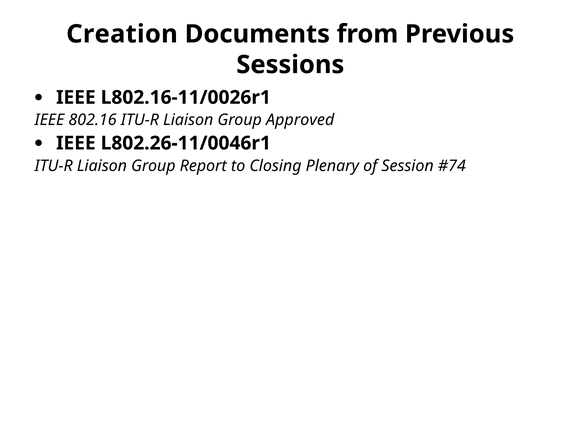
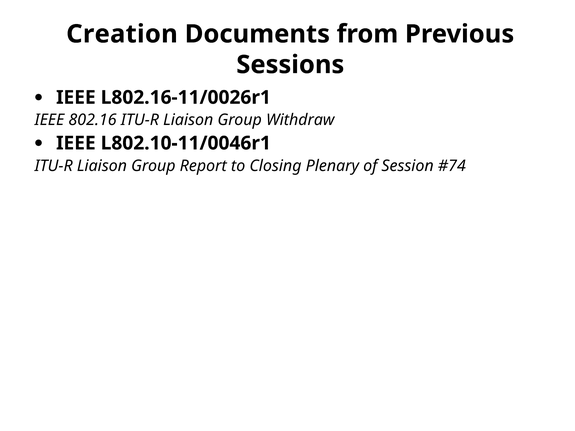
Approved: Approved -> Withdraw (300, 120)
L802.26-11/0046r1: L802.26-11/0046r1 -> L802.10-11/0046r1 (186, 143)
